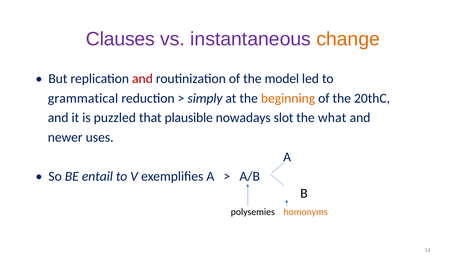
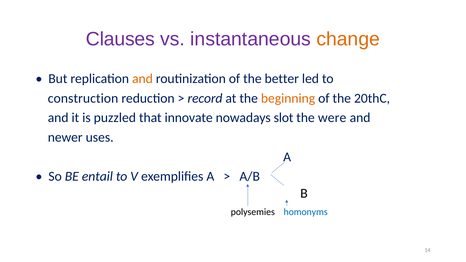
and colour: red -> orange (142, 79)
model: model -> better (282, 79)
grammatical: grammatical -> construction (83, 98)
simply: simply -> record (205, 98)
plausible: plausible -> innovate (189, 118)
what: what -> were (332, 118)
homonyms colour: orange -> blue (306, 212)
